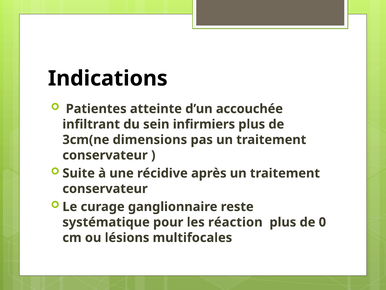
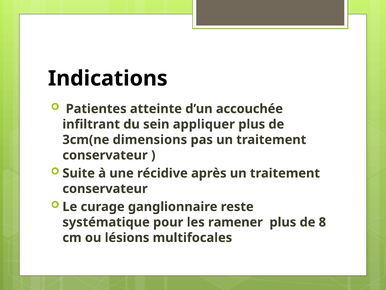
infirmiers: infirmiers -> appliquer (204, 124)
réaction: réaction -> ramener (235, 222)
0: 0 -> 8 (322, 222)
